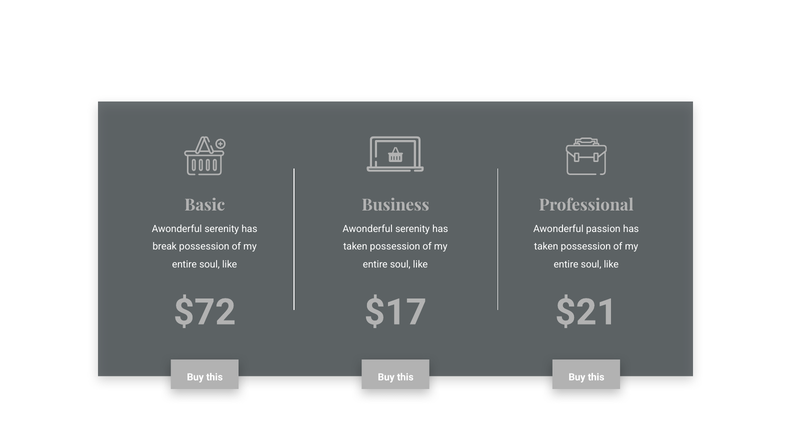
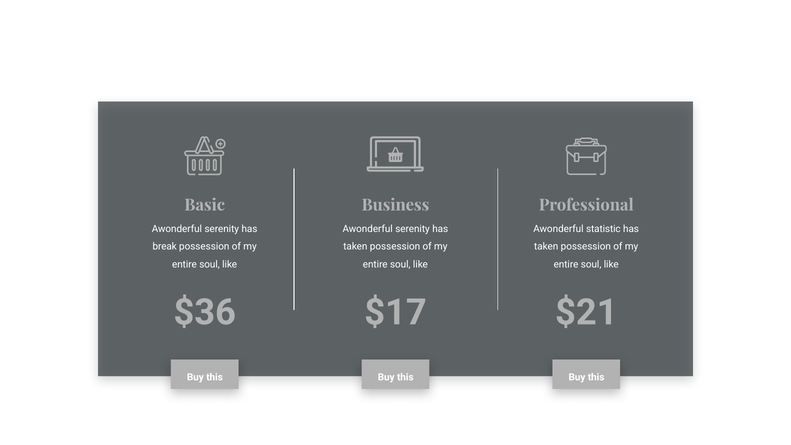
passion: passion -> statistic (603, 229)
$72: $72 -> $36 (205, 312)
